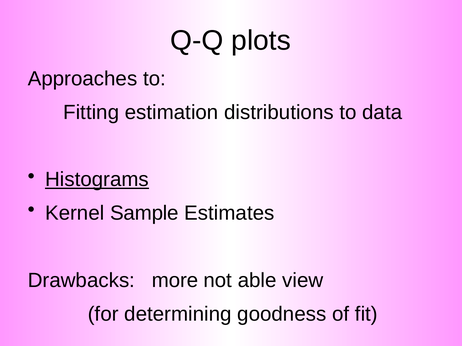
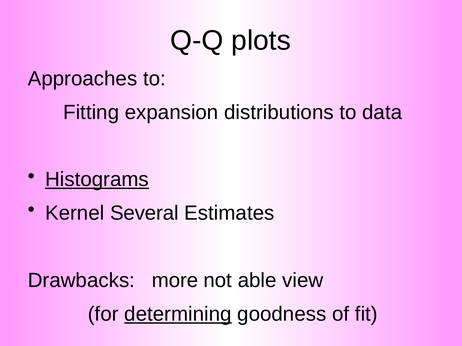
estimation: estimation -> expansion (172, 112)
Sample: Sample -> Several (144, 213)
determining underline: none -> present (178, 315)
